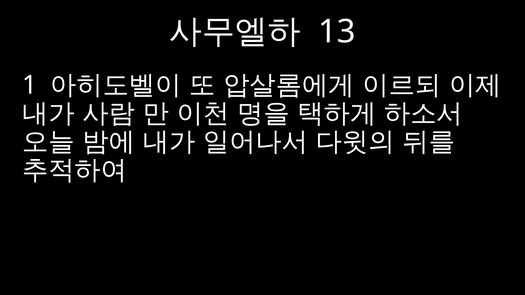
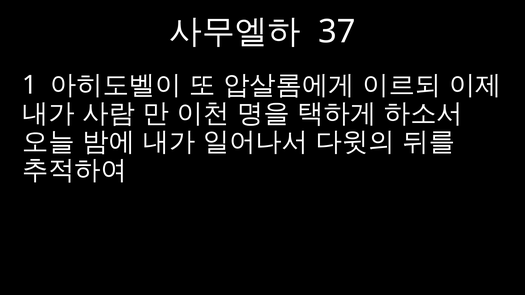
13: 13 -> 37 (337, 32)
